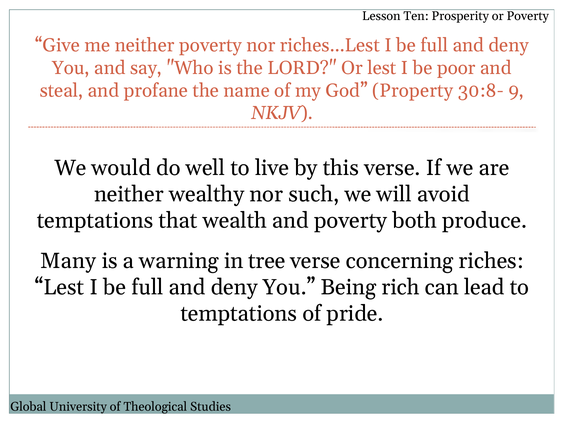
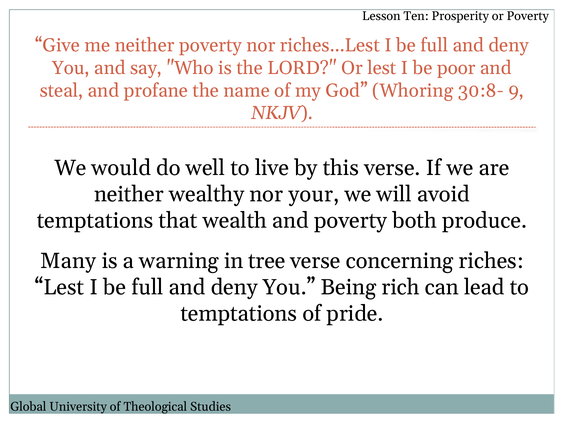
Property: Property -> Whoring (413, 91)
such: such -> your (314, 194)
